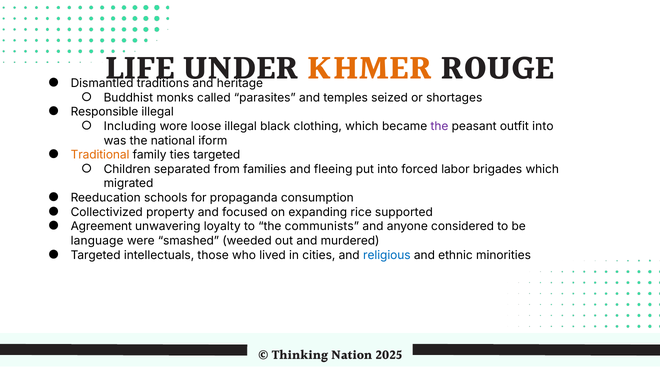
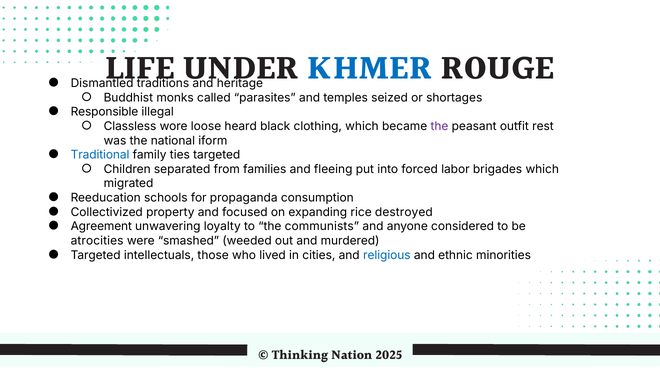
KHMER colour: orange -> blue (370, 70)
Including: Including -> Classless (130, 126)
loose illegal: illegal -> heard (241, 126)
outfit into: into -> rest (543, 126)
Traditional colour: orange -> blue (100, 155)
supported: supported -> destroyed (404, 212)
language: language -> atrocities (97, 241)
